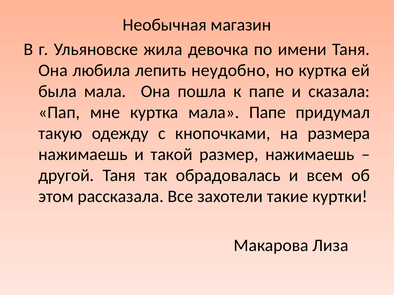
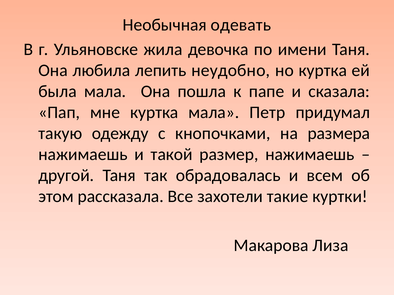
магазин: магазин -> одевать (241, 25)
мала Папе: Папе -> Петр (267, 113)
